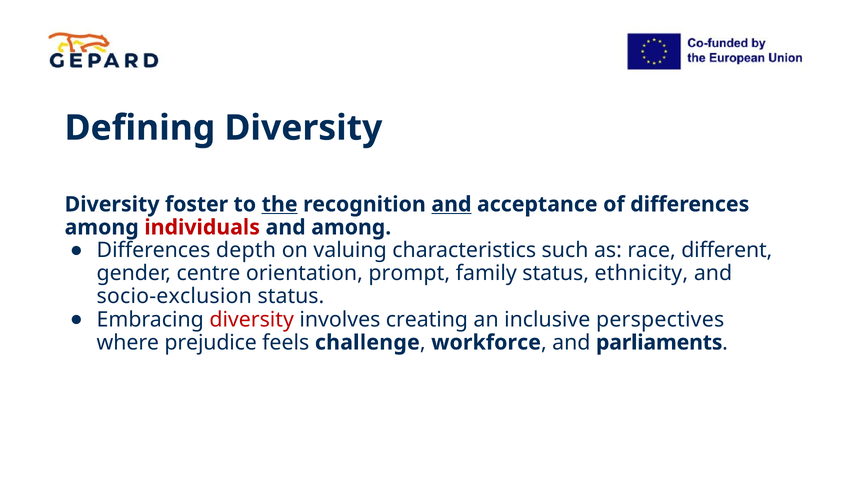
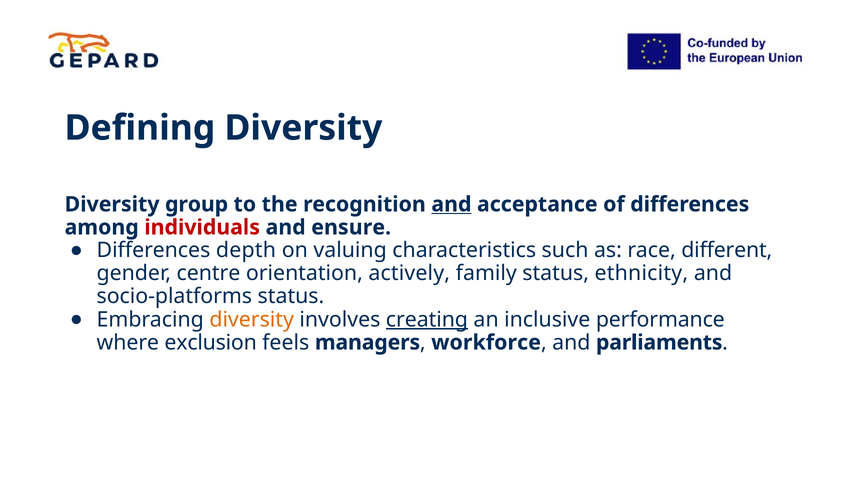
foster: foster -> group (197, 204)
the underline: present -> none (280, 204)
and among: among -> ensure (351, 227)
prompt: prompt -> actively (409, 273)
socio-exclusion: socio-exclusion -> socio-platforms (174, 296)
diversity colour: red -> orange (252, 319)
creating underline: none -> present (427, 319)
perspectives: perspectives -> performance (660, 319)
prejudice: prejudice -> exclusion (211, 342)
challenge: challenge -> managers (368, 342)
